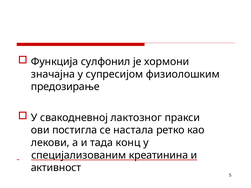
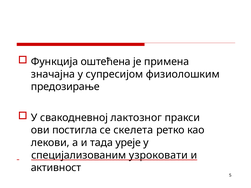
сулфонил: сулфонил -> оштећена (106, 62)
хормони: хормони -> примена (167, 62)
настала: настала -> скелета (133, 130)
конц: конц -> уреје (128, 143)
креатинина: креатинина -> узроковати (158, 155)
